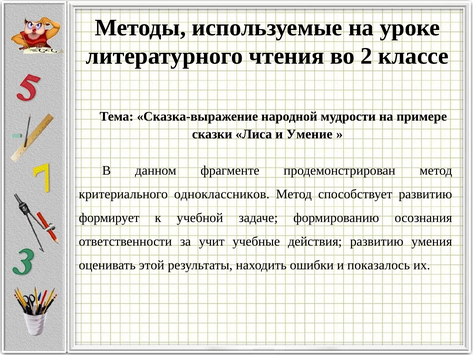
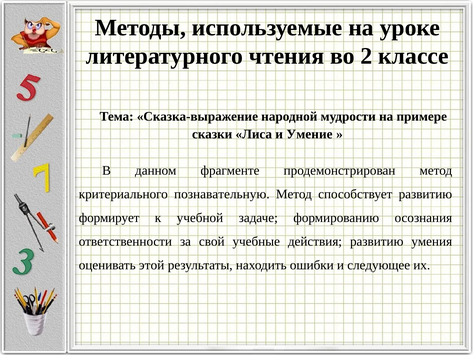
одноклассников: одноклассников -> познавательную (222, 194)
учит: учит -> свой (212, 241)
показалось: показалось -> следующее (379, 265)
